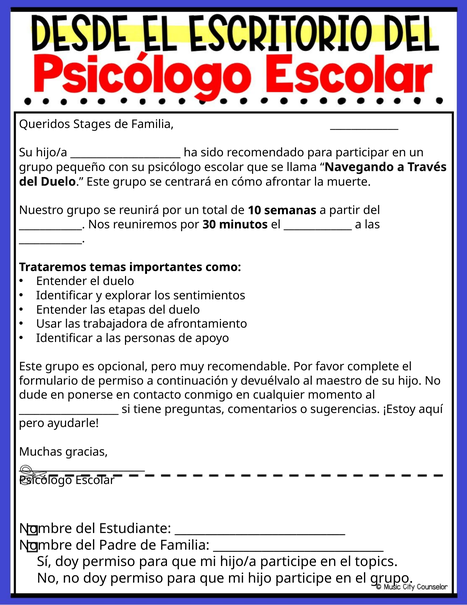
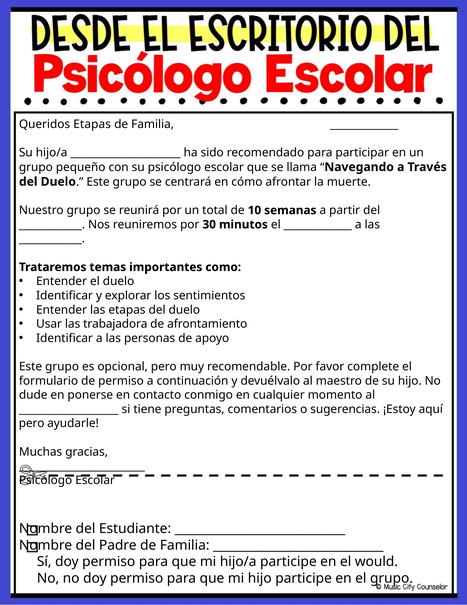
Queridos Stages: Stages -> Etapas (92, 124)
topics: topics -> would (376, 561)
